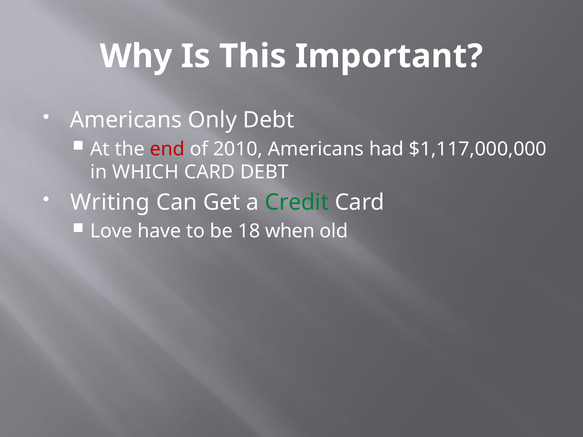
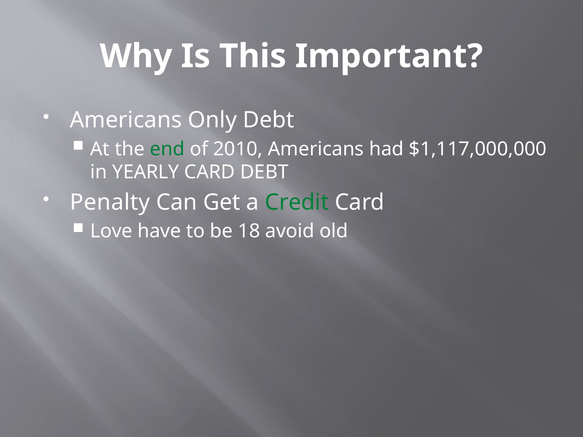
end colour: red -> green (167, 149)
WHICH: WHICH -> YEARLY (146, 172)
Writing: Writing -> Penalty (110, 202)
when: when -> avoid (290, 231)
